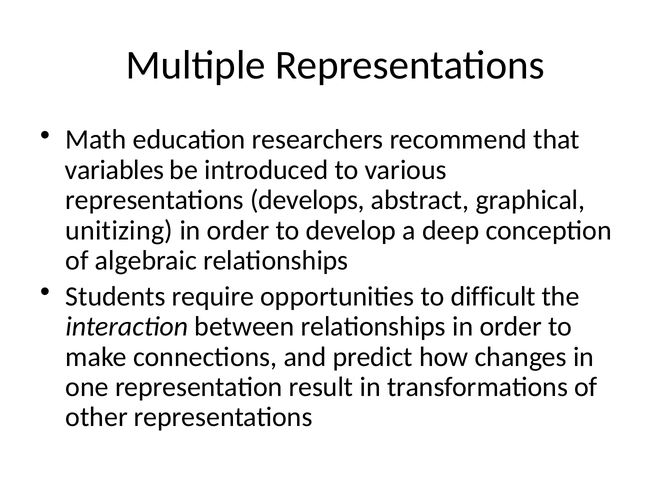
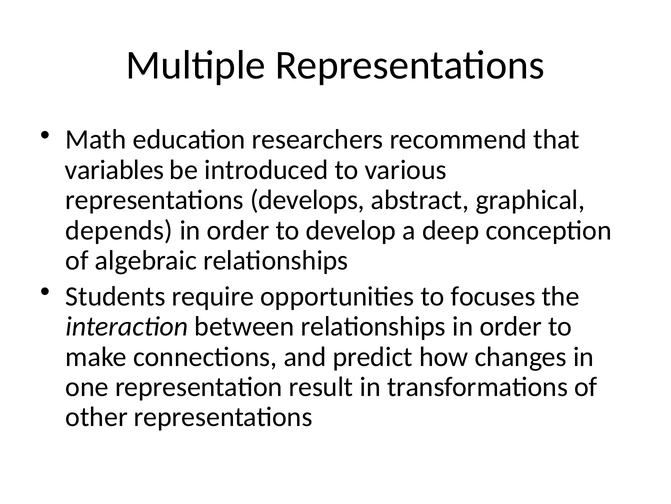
unitizing: unitizing -> depends (119, 230)
difficult: difficult -> focuses (493, 296)
